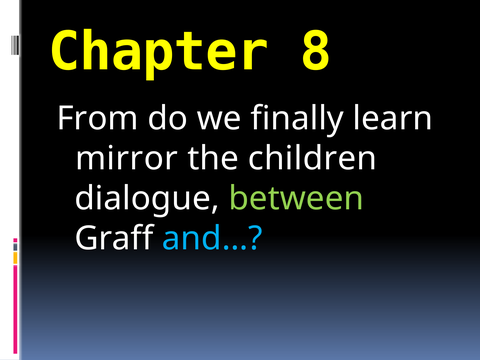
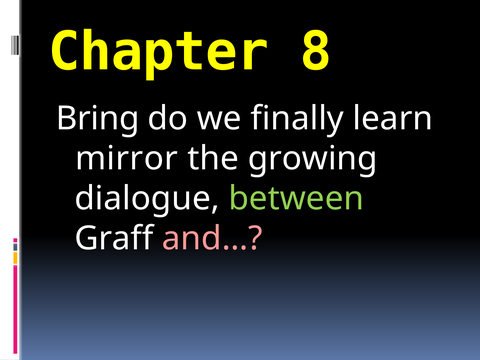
From: From -> Bring (98, 118)
children: children -> growing (313, 158)
and… colour: light blue -> pink (212, 238)
